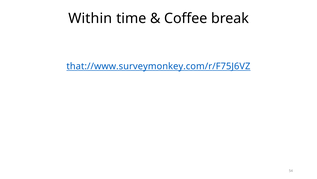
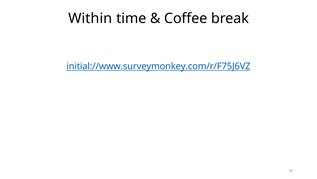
that://www.surveymonkey.com/r/F75J6VZ: that://www.surveymonkey.com/r/F75J6VZ -> initial://www.surveymonkey.com/r/F75J6VZ (159, 66)
